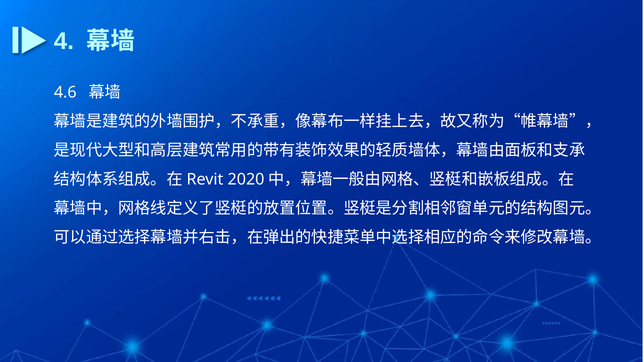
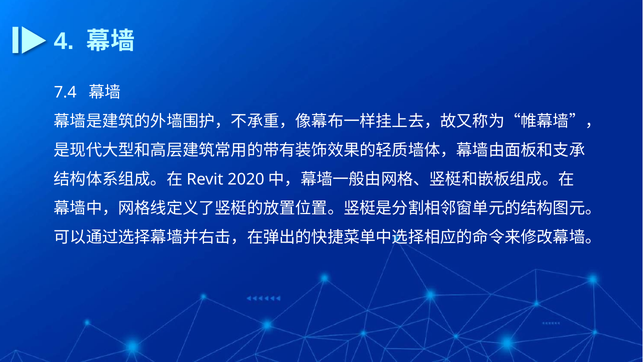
4.6: 4.6 -> 7.4 (65, 93)
